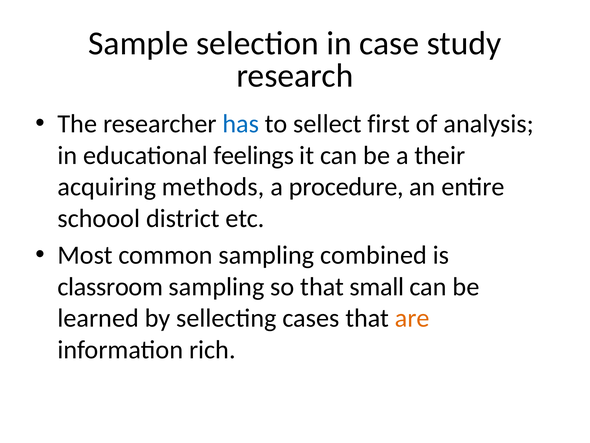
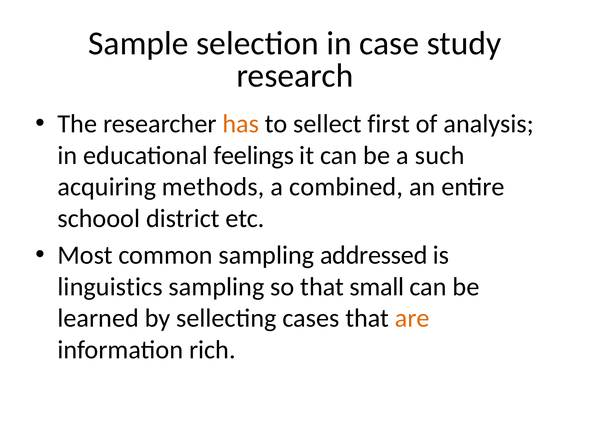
has colour: blue -> orange (241, 124)
their: their -> such (440, 155)
procedure: procedure -> combined (346, 187)
combined: combined -> addressed (374, 255)
classroom: classroom -> linguistics (110, 286)
